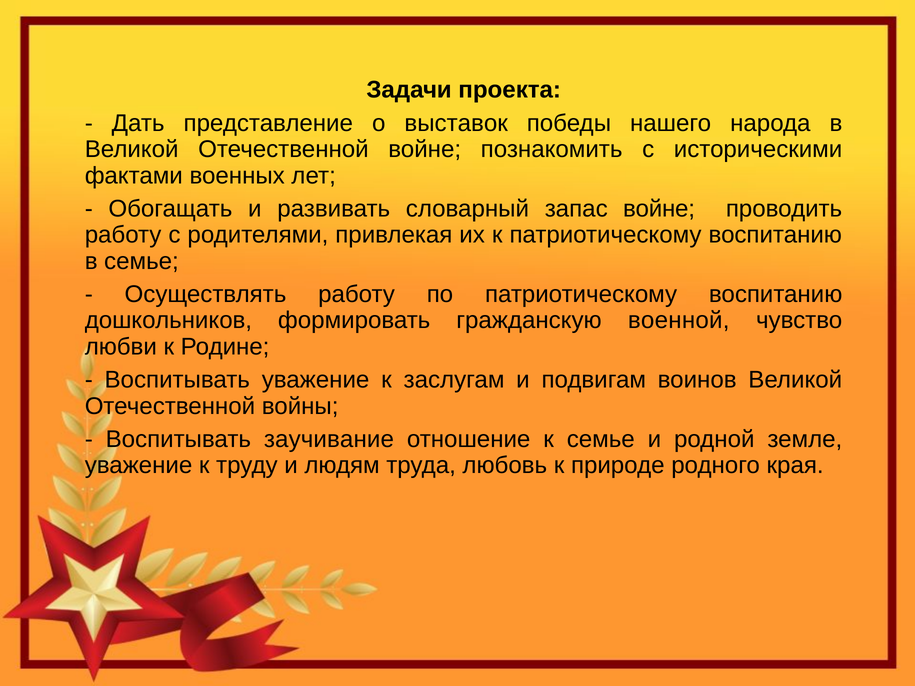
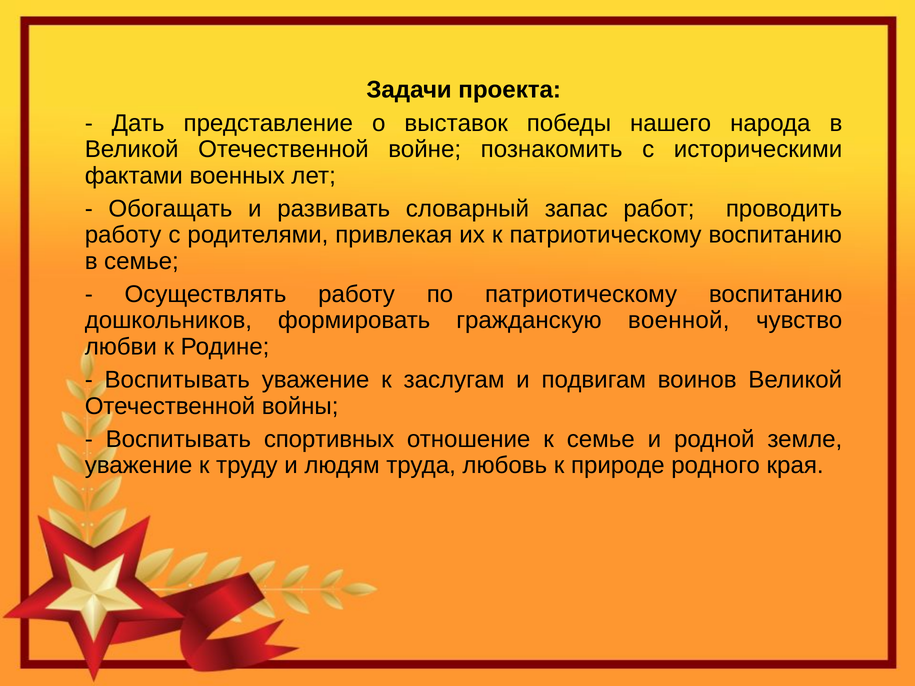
запас войне: войне -> работ (659, 209)
заучивание: заучивание -> спортивных (329, 440)
